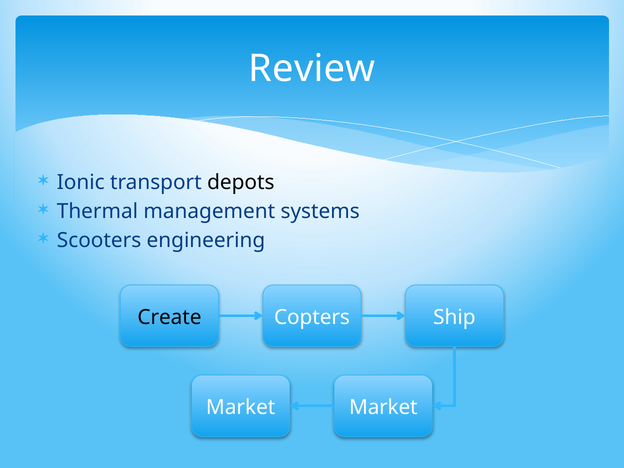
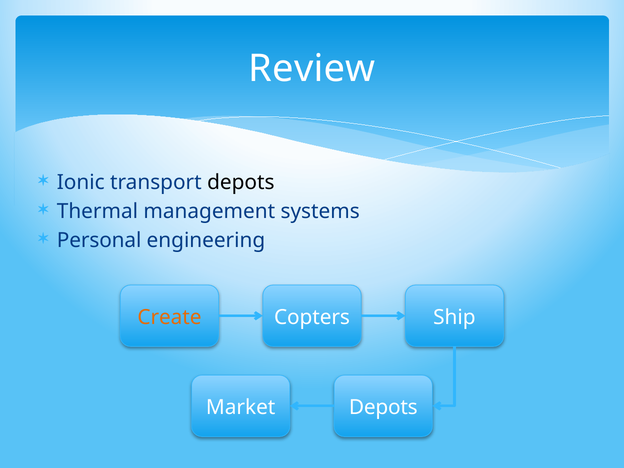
Scooters: Scooters -> Personal (99, 240)
Create colour: black -> orange (169, 317)
Market Market: Market -> Depots (383, 407)
